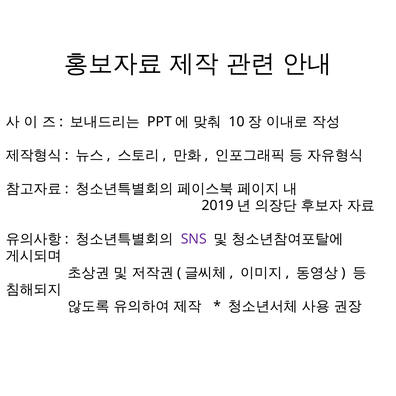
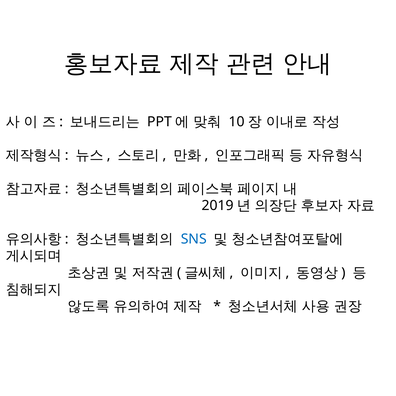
SNS colour: purple -> blue (194, 239)
